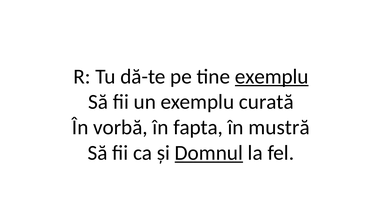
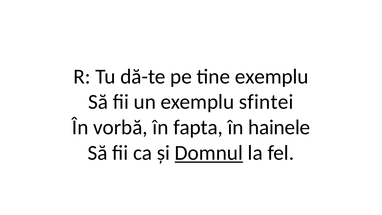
exemplu underline: present -> none (272, 76)
curată: curată -> sfintei (266, 102)
mustră: mustră -> hainele (279, 127)
